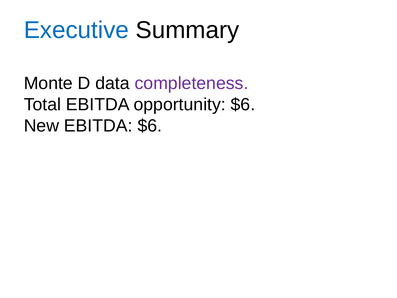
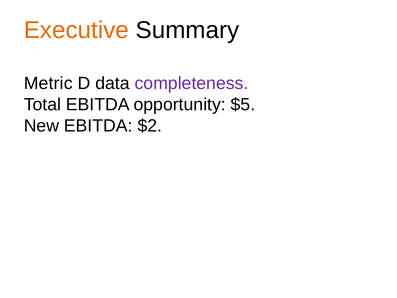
Executive colour: blue -> orange (76, 30)
Monte: Monte -> Metric (48, 83)
opportunity $6: $6 -> $5 (243, 104)
EBITDA $6: $6 -> $2 (150, 126)
